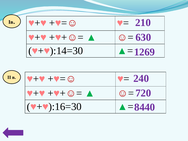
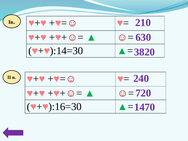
1269: 1269 -> 3820 (144, 52)
8440: 8440 -> 1470 (145, 107)
